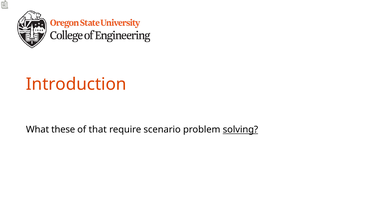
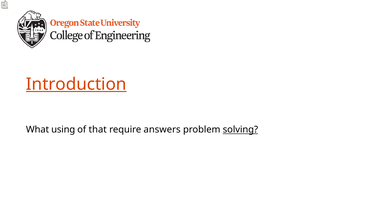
Introduction underline: none -> present (76, 84)
these: these -> using (63, 130)
scenario: scenario -> answers (162, 130)
